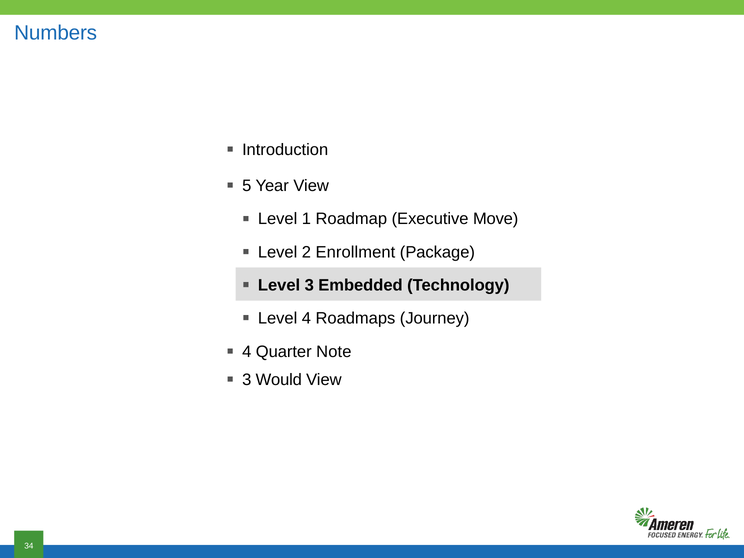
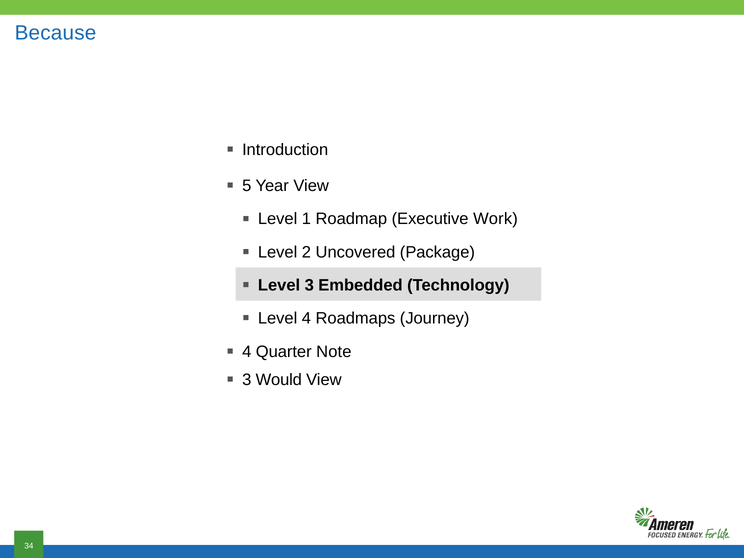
Numbers: Numbers -> Because (55, 33)
Move: Move -> Work (495, 219)
Enrollment: Enrollment -> Uncovered (355, 252)
